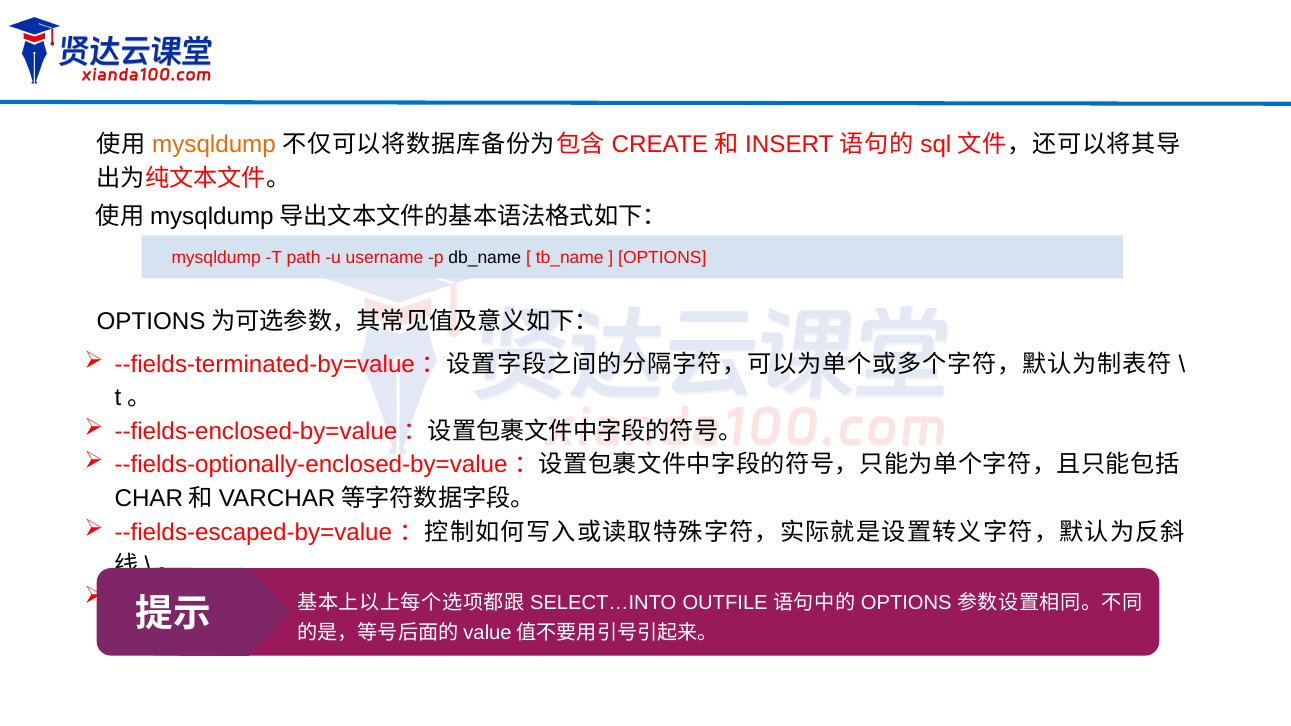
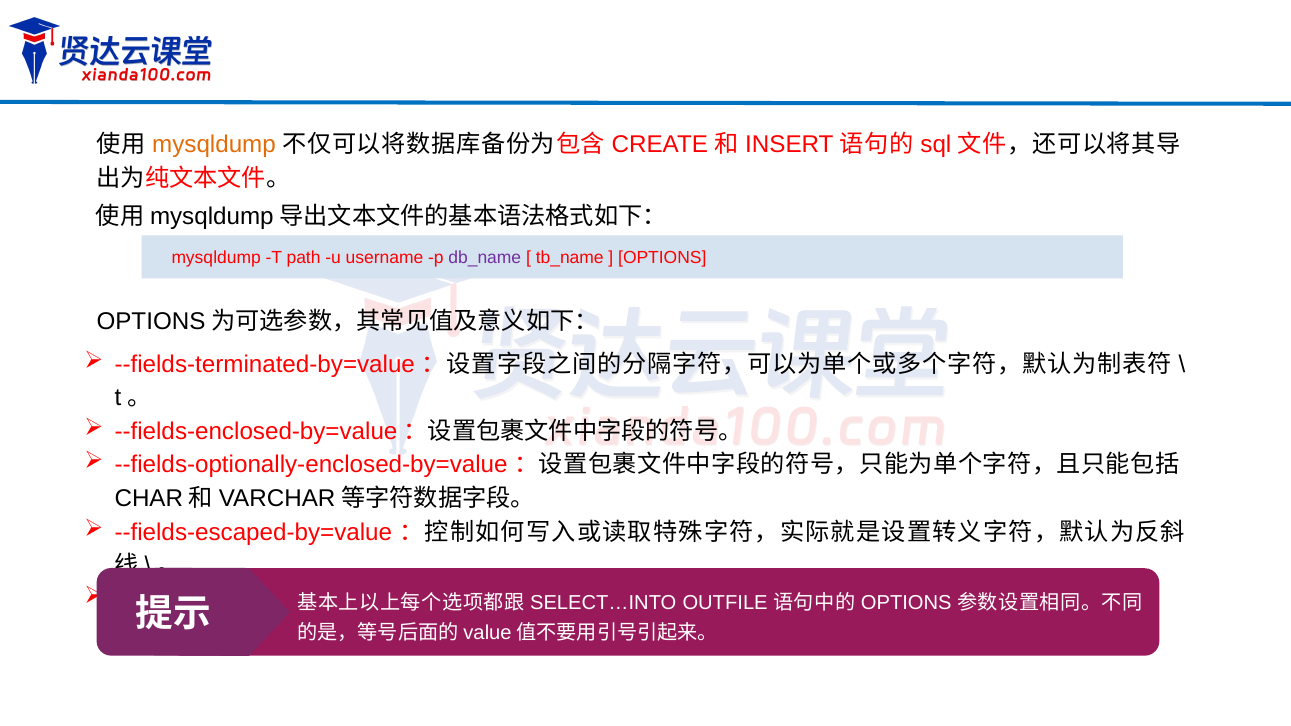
db_name colour: black -> purple (485, 258)
